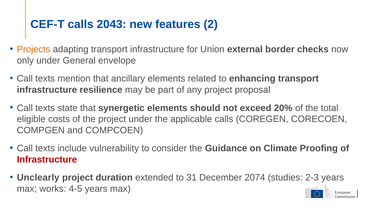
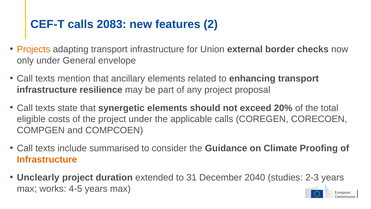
2043: 2043 -> 2083 (112, 24)
vulnerability: vulnerability -> summarised (114, 148)
Infrastructure colour: red -> orange (47, 159)
2074: 2074 -> 2040 (255, 177)
